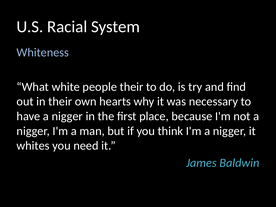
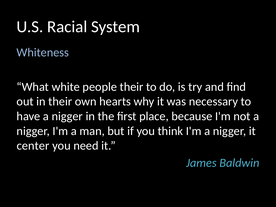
whites: whites -> center (33, 146)
